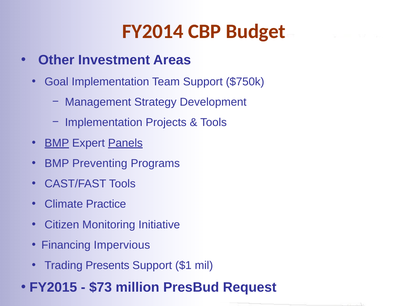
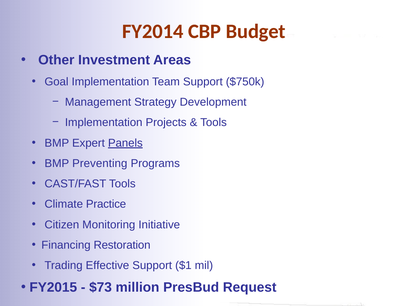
BMP underline: present -> none (57, 143)
Impervious: Impervious -> Restoration (122, 245)
Presents: Presents -> Effective (107, 265)
